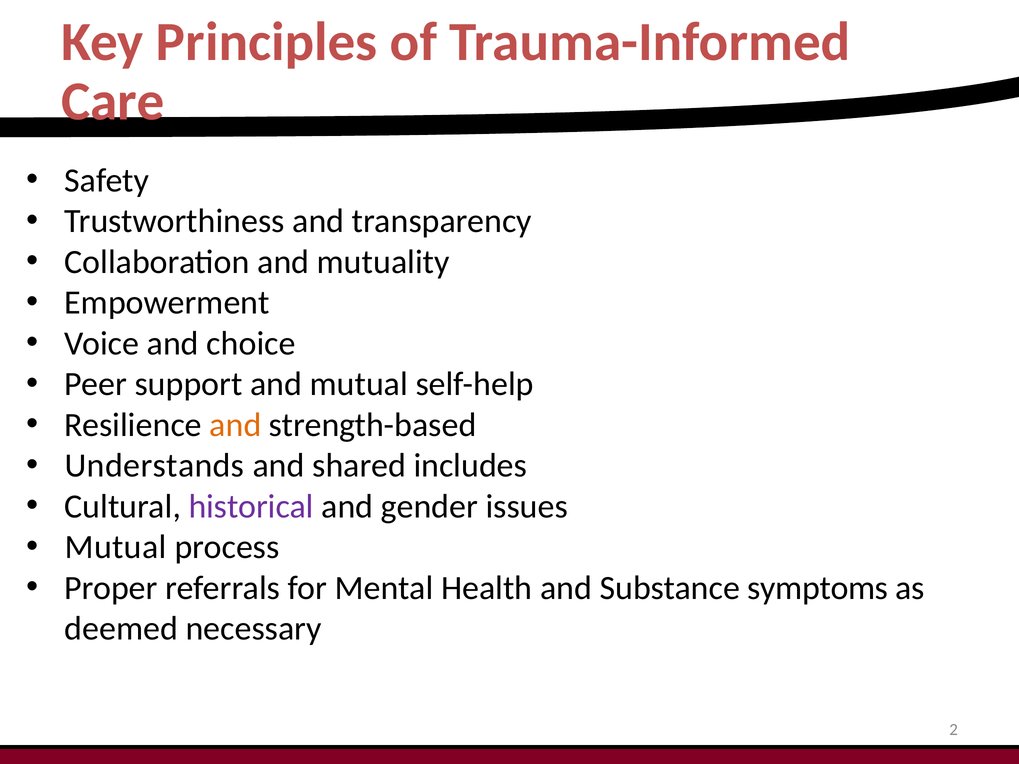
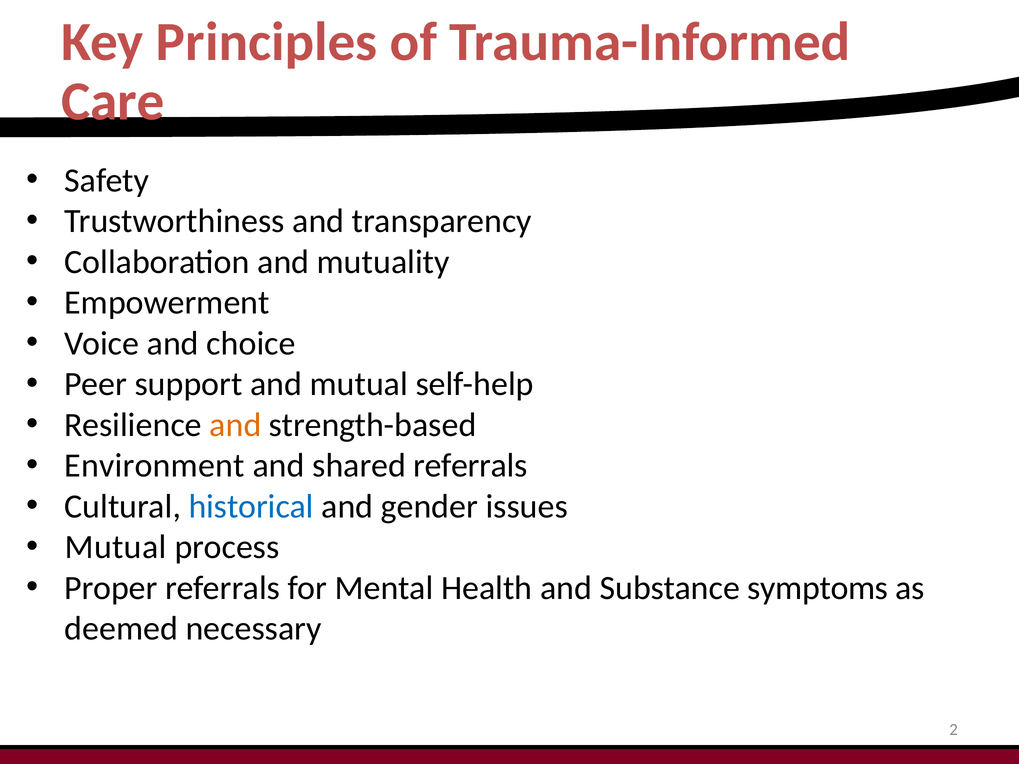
Understands: Understands -> Environment (155, 466)
shared includes: includes -> referrals (470, 466)
historical colour: purple -> blue (251, 507)
